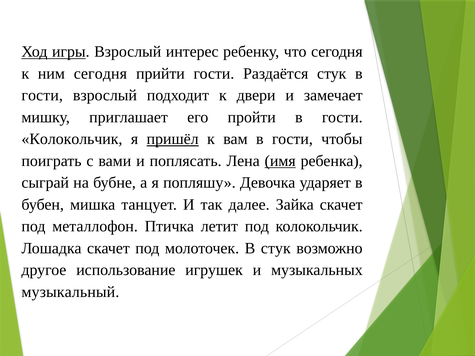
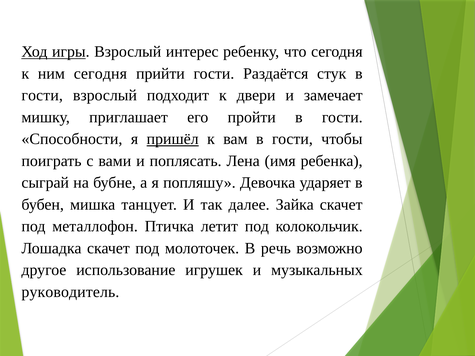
Колокольчик: Колокольчик -> Способности (72, 139)
имя underline: present -> none (280, 161)
В стук: стук -> речь (276, 248)
музыкальный: музыкальный -> руководитель (70, 292)
